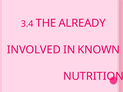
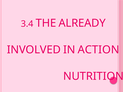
KNOWN: KNOWN -> ACTION (99, 50)
